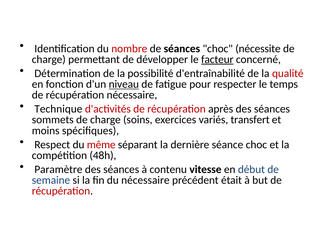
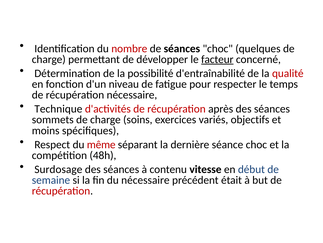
nécessite: nécessite -> quelques (258, 48)
niveau underline: present -> none (124, 84)
transfert: transfert -> objectifs (250, 119)
Paramètre: Paramètre -> Surdosage (58, 169)
